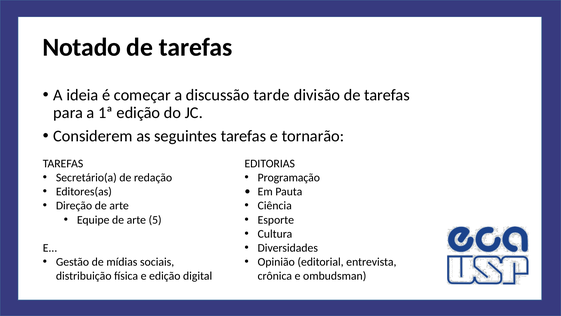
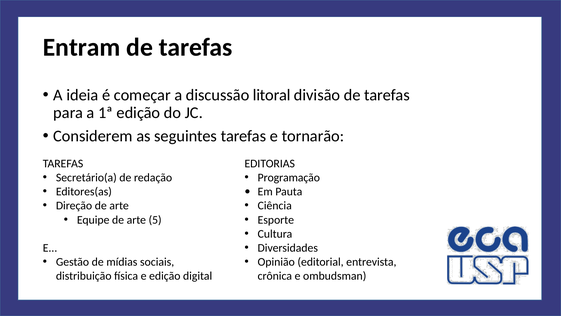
Notado: Notado -> Entram (82, 47)
tarde: tarde -> litoral (272, 95)
